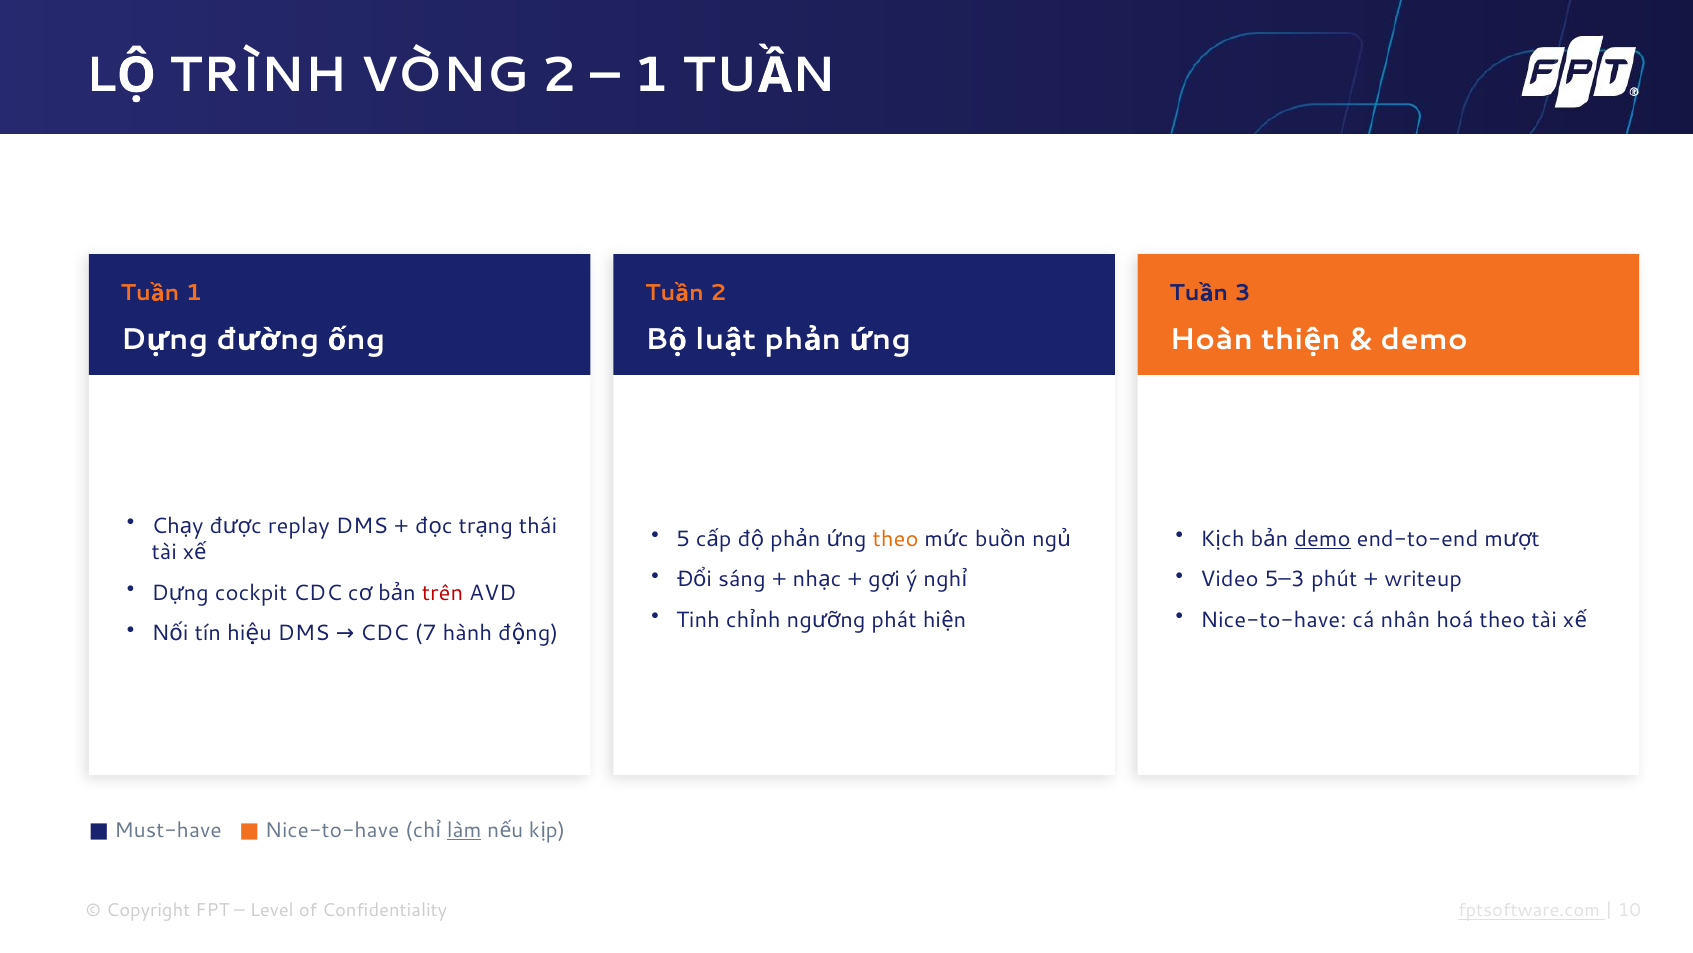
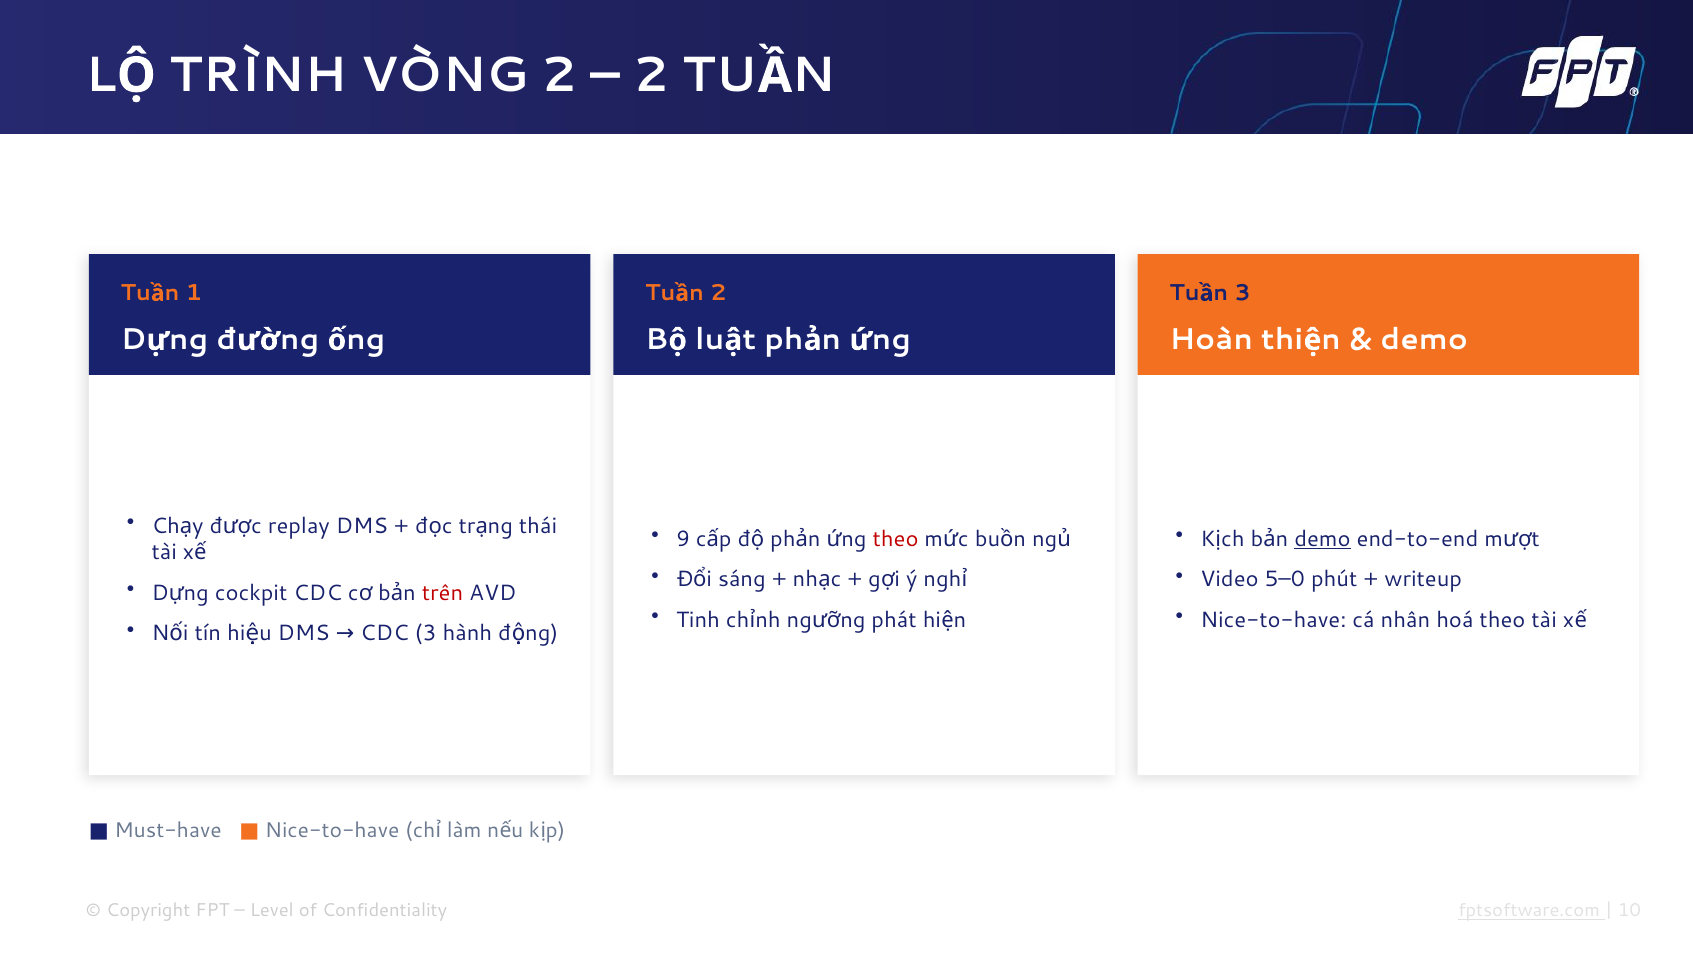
1: 1 -> 2 (652, 75)
5: 5 -> 9 (683, 539)
theo colour: orange -> red (896, 539)
5–3: 5–3 -> 5–0 (1285, 579)
CDC 7: 7 -> 3 (426, 633)
làm underline: present -> none (464, 830)
